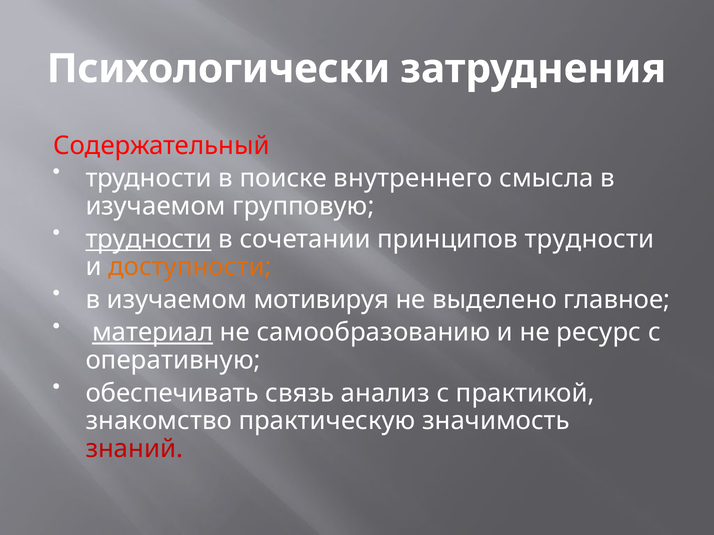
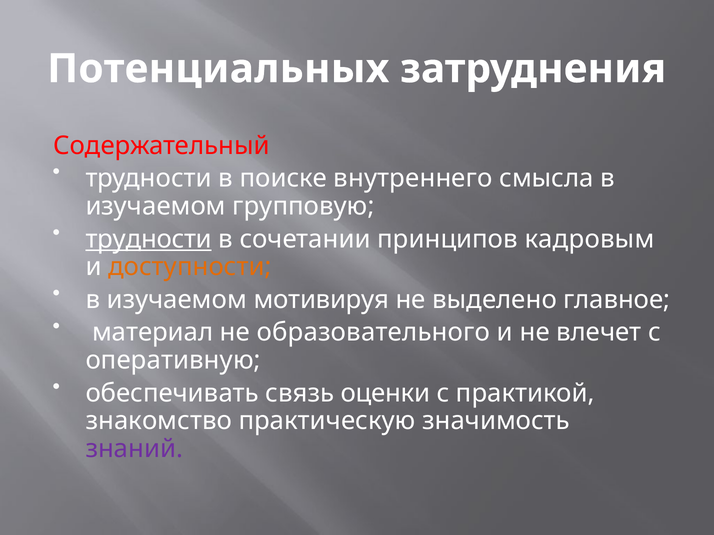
Психологически: Психологически -> Потенциальных (218, 69)
принципов трудности: трудности -> кадровым (590, 239)
материал underline: present -> none (153, 333)
самообразованию: самообразованию -> образовательного (373, 333)
ресурс: ресурс -> влечет (599, 333)
анализ: анализ -> оценки (385, 393)
знаний colour: red -> purple (134, 449)
